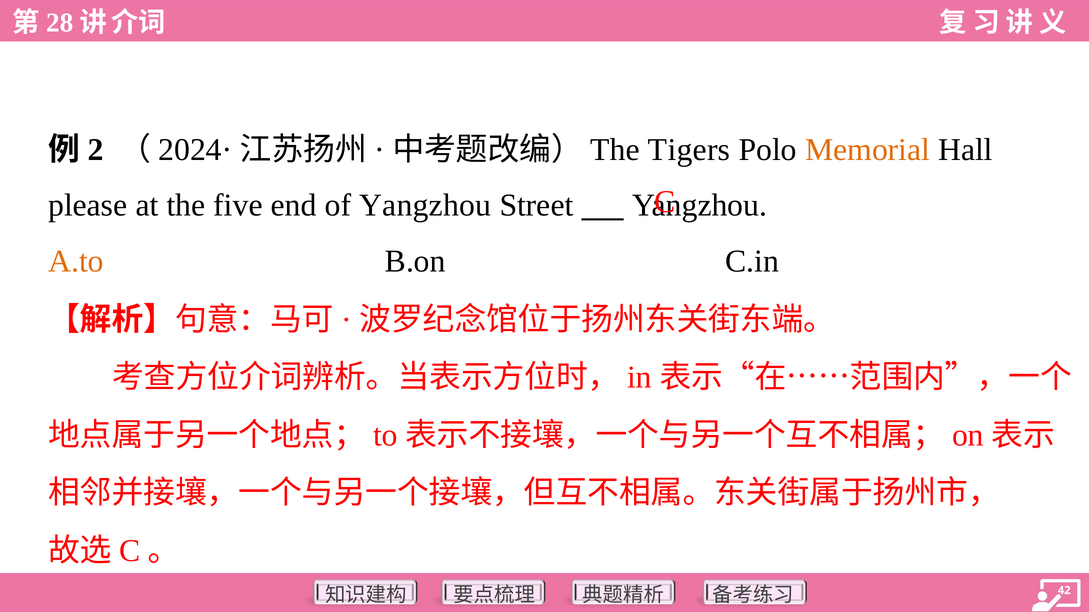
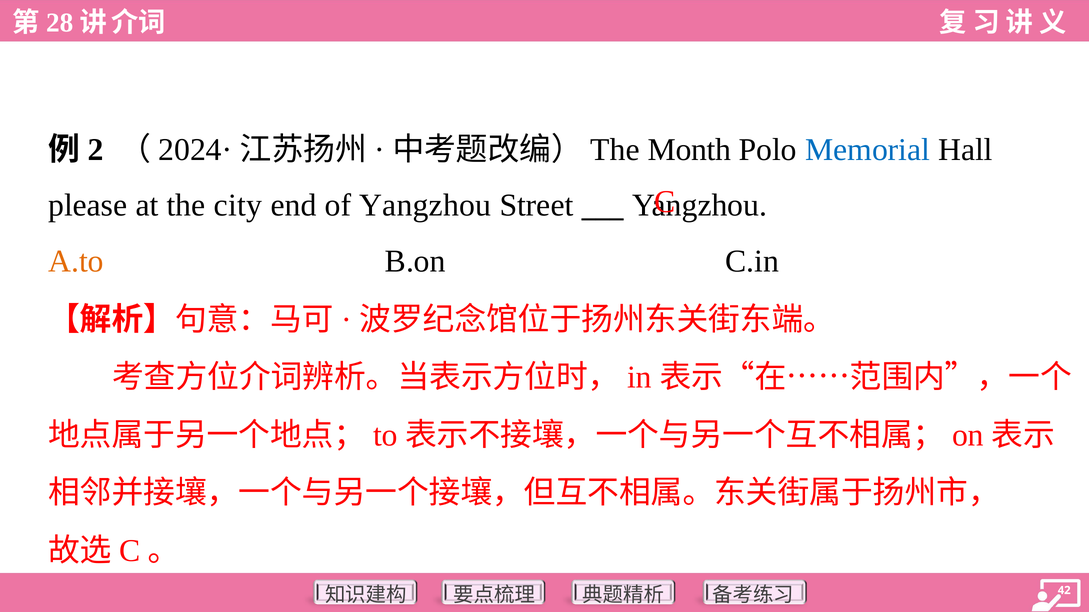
Tigers: Tigers -> Month (689, 150)
Memorial colour: orange -> blue (868, 150)
five: five -> city (238, 205)
